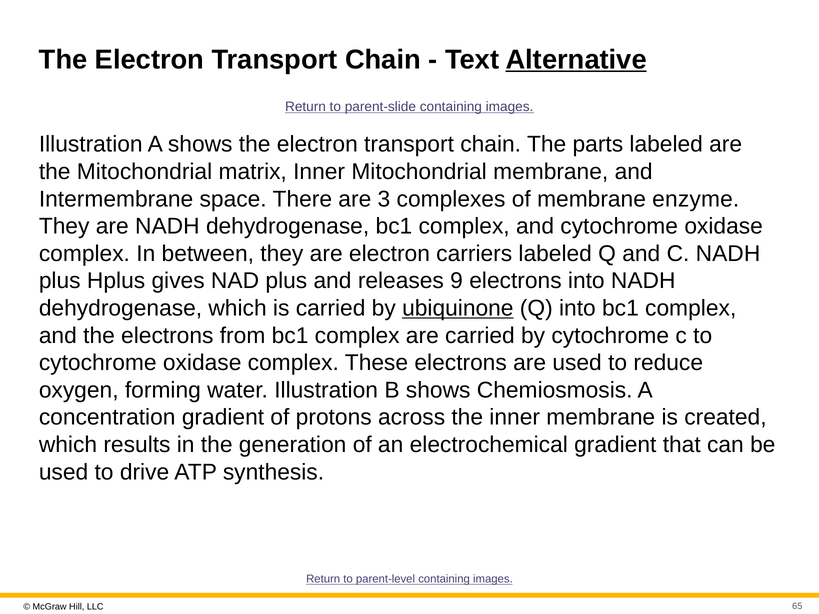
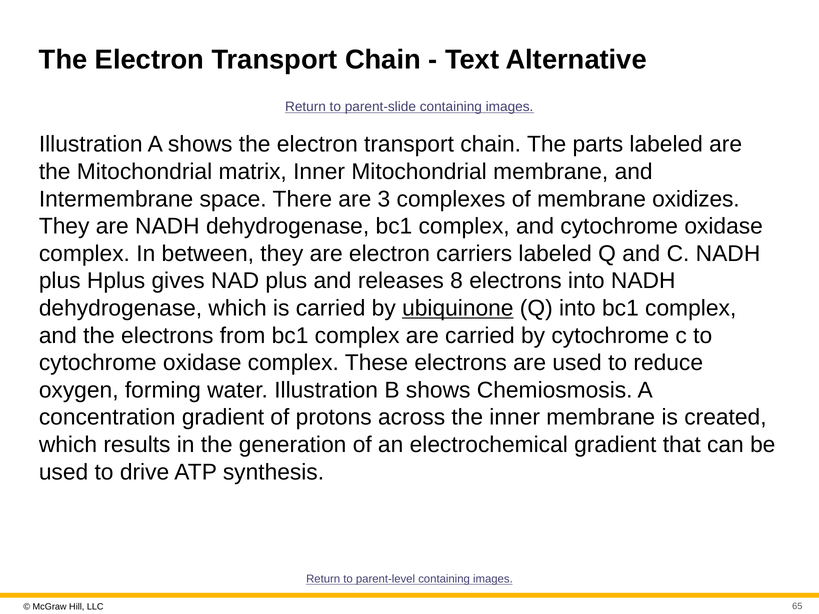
Alternative underline: present -> none (576, 60)
enzyme: enzyme -> oxidizes (696, 199)
9: 9 -> 8 (457, 281)
